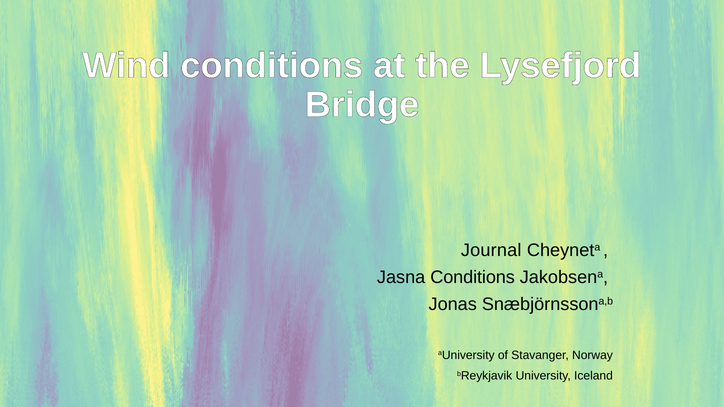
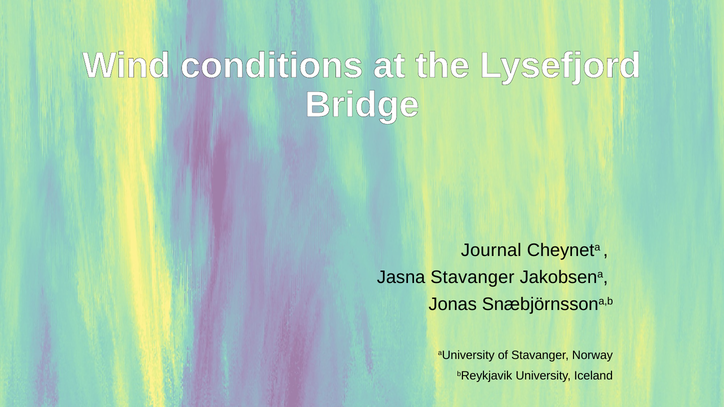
Jasna Conditions: Conditions -> Stavanger (472, 277)
